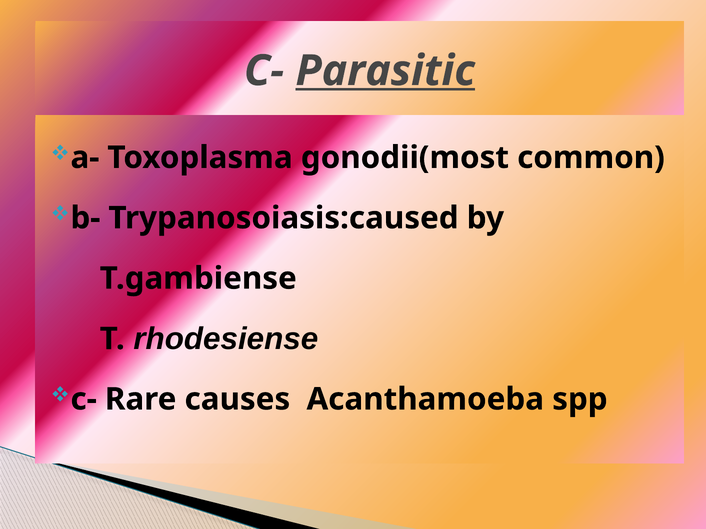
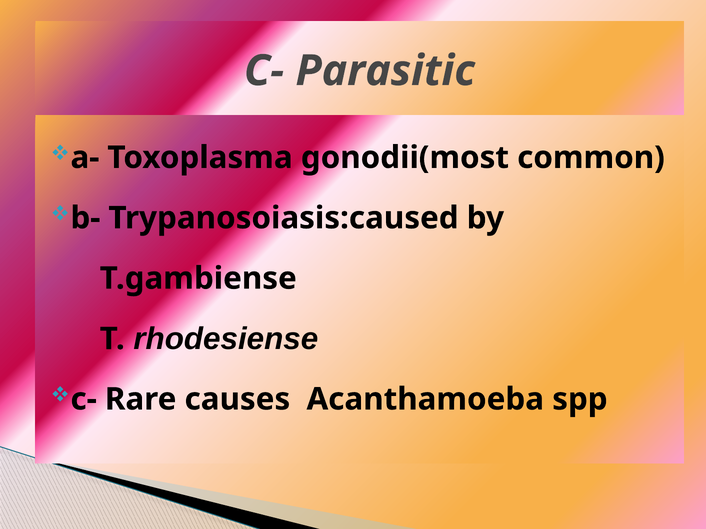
Parasitic underline: present -> none (385, 71)
